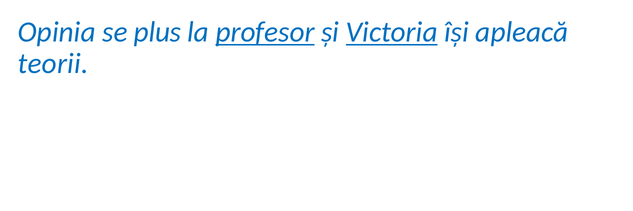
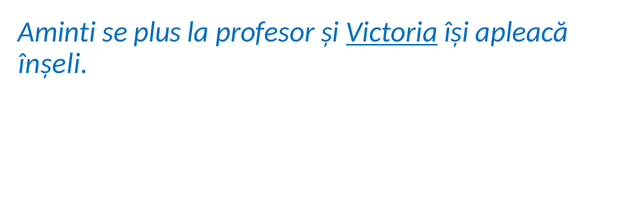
Opinia: Opinia -> Aminti (57, 32)
profesor underline: present -> none (265, 32)
teorii: teorii -> înșeli (53, 64)
